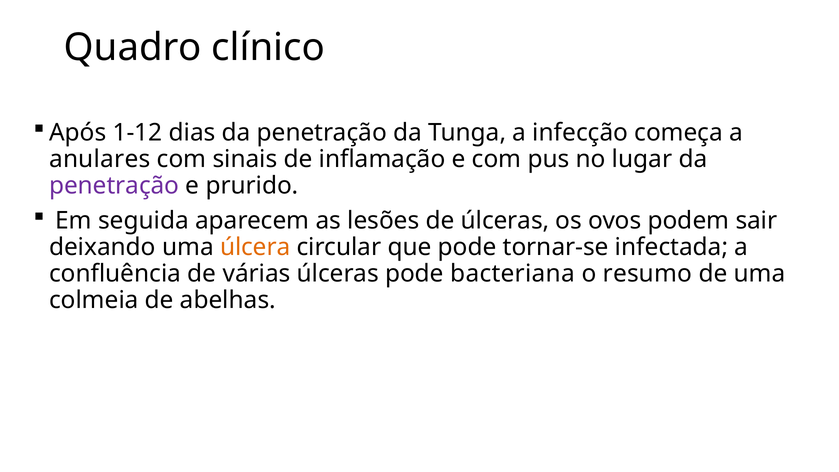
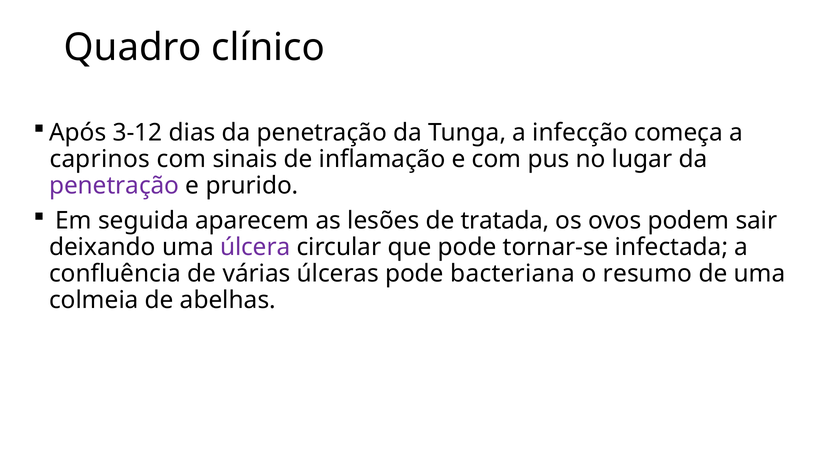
1-12: 1-12 -> 3-12 (137, 133)
anulares: anulares -> caprinos (100, 159)
de úlceras: úlceras -> tratada (505, 221)
úlcera colour: orange -> purple (255, 247)
